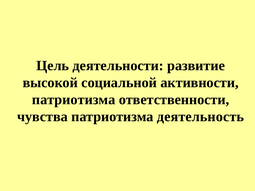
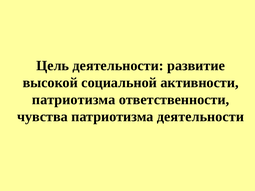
патриотизма деятельность: деятельность -> деятельности (201, 117)
